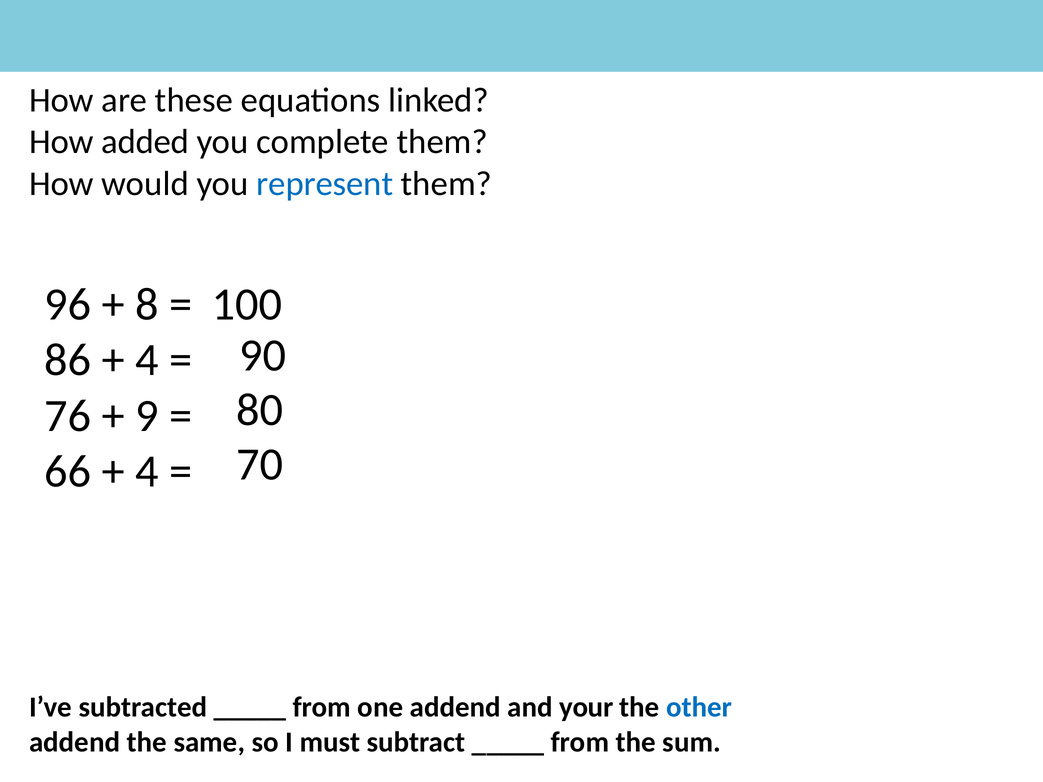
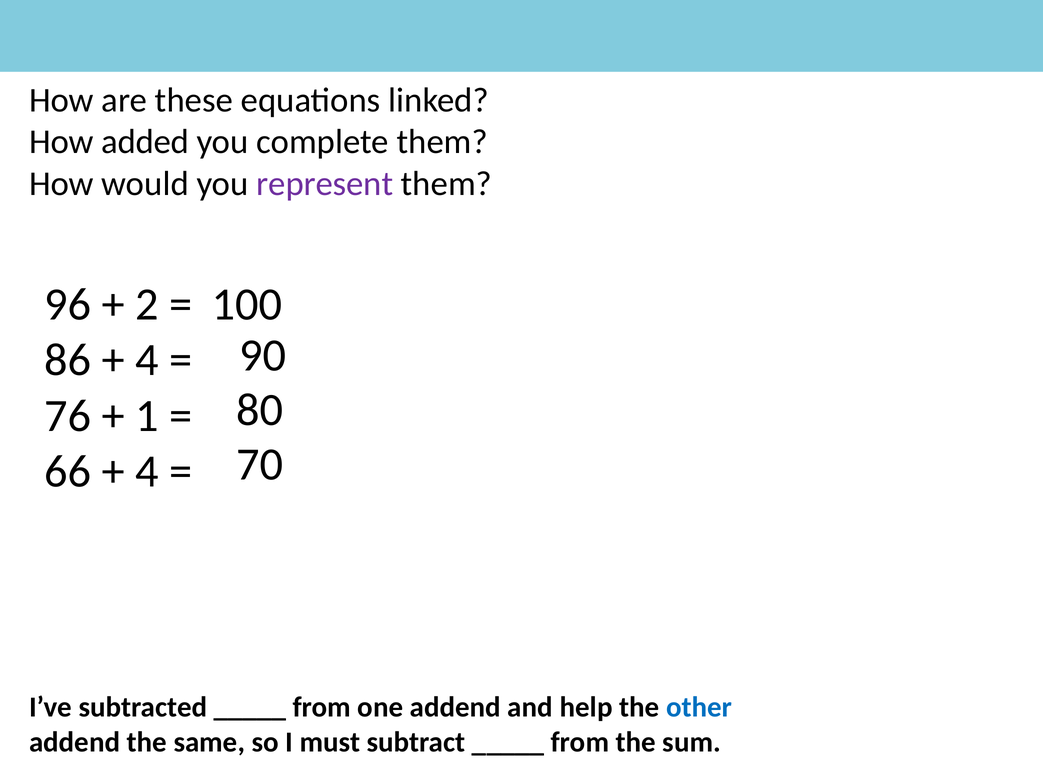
represent colour: blue -> purple (325, 184)
8: 8 -> 2 (147, 305)
9: 9 -> 1 (147, 416)
your: your -> help (586, 707)
